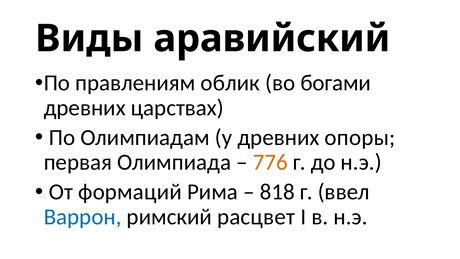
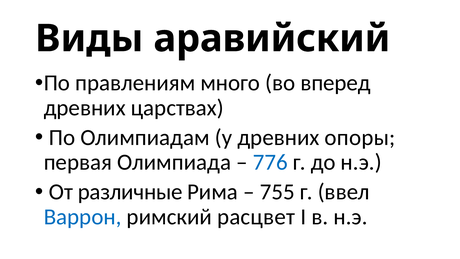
облик: облик -> много (230, 83)
богами: богами -> вперед (336, 83)
776 colour: orange -> blue (270, 162)
формаций: формаций -> различные (130, 192)
818: 818 -> 755 (277, 192)
